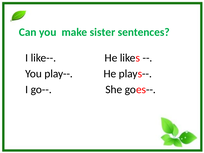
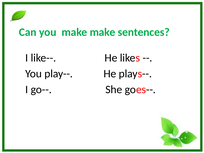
make sister: sister -> make (103, 32)
